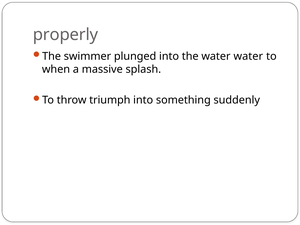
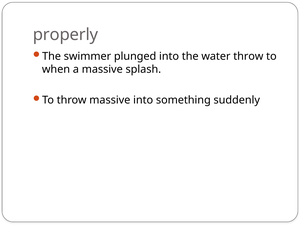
water water: water -> throw (248, 56)
throw triumph: triumph -> massive (110, 100)
